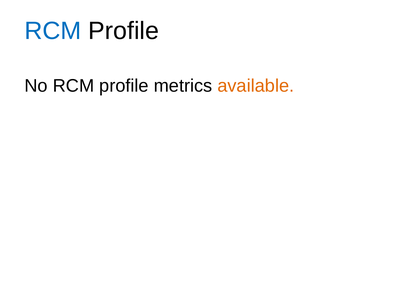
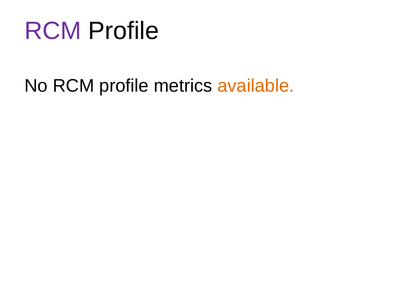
RCM colour: blue -> purple (53, 31)
